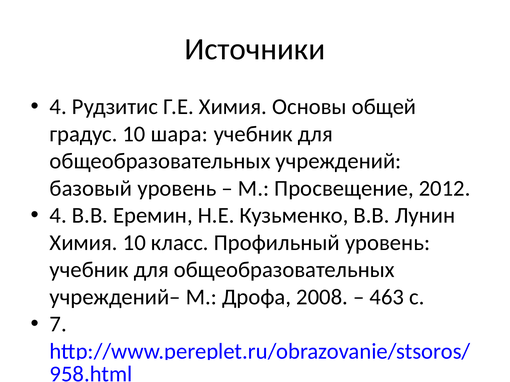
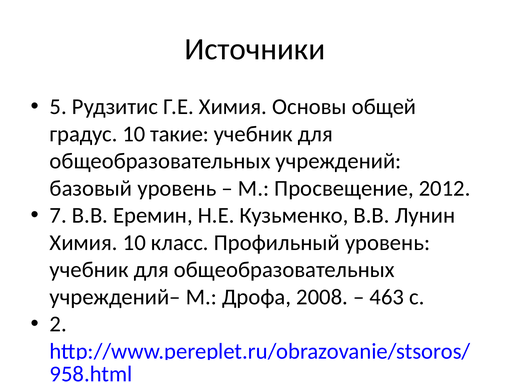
4: 4 -> 5 (58, 107)
шара: шара -> такие (180, 134)
4: 4 -> 7 (58, 216)
7: 7 -> 2 (58, 325)
